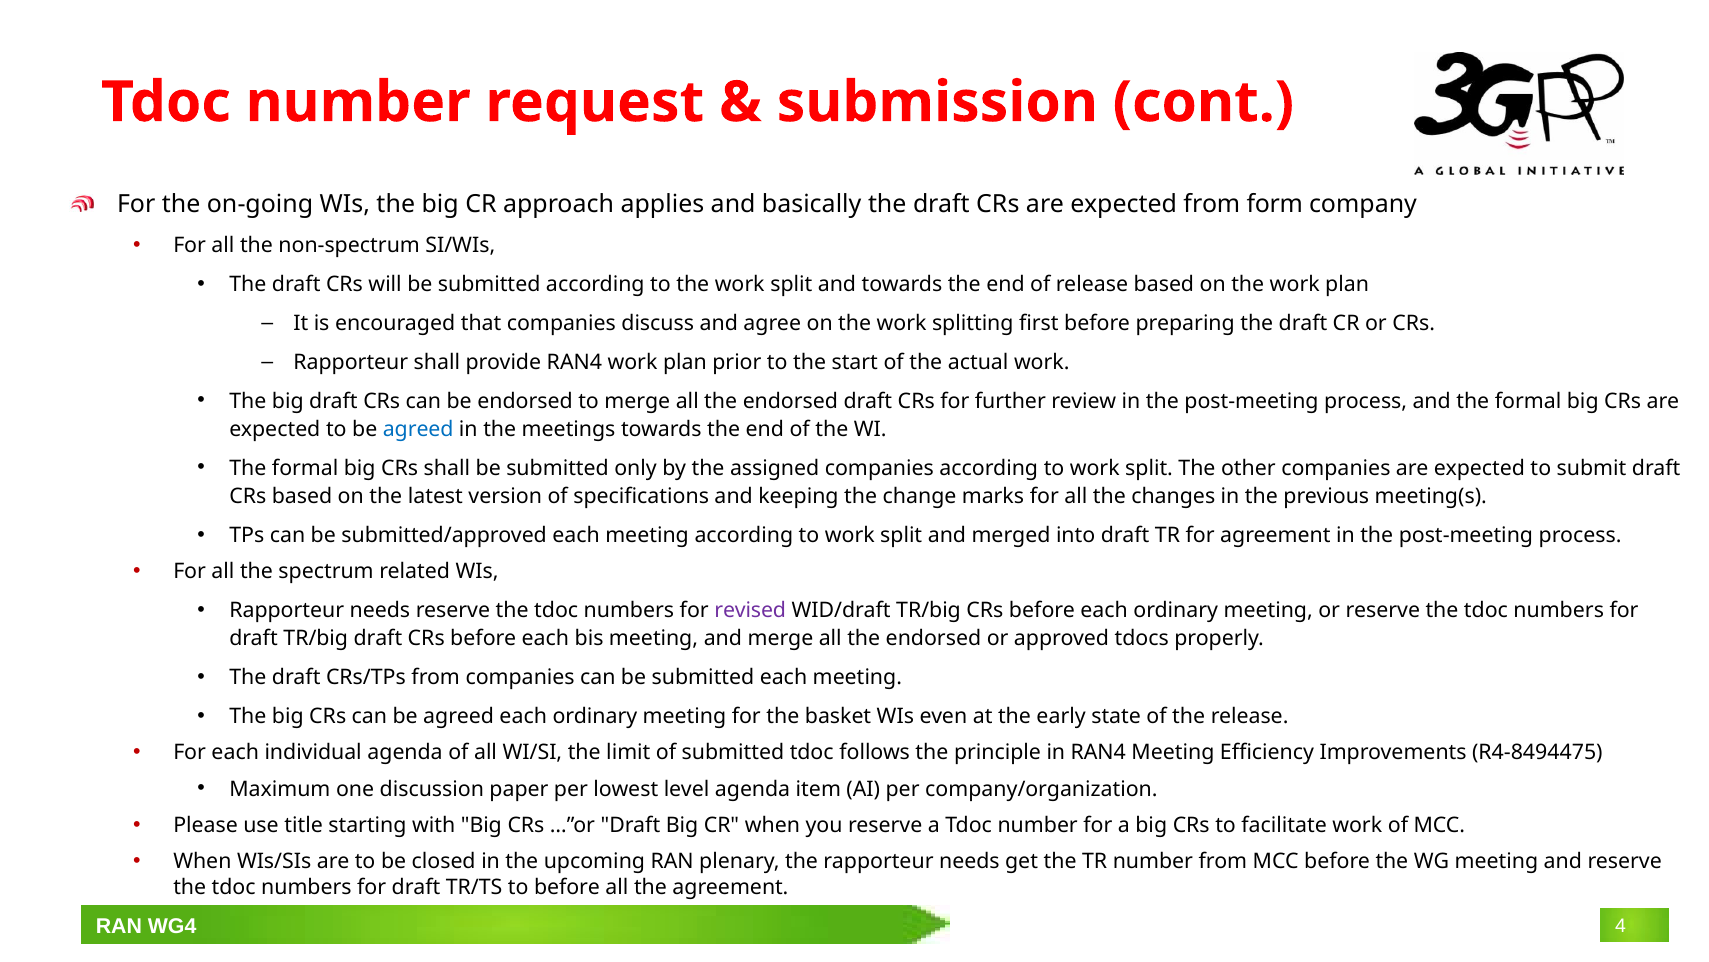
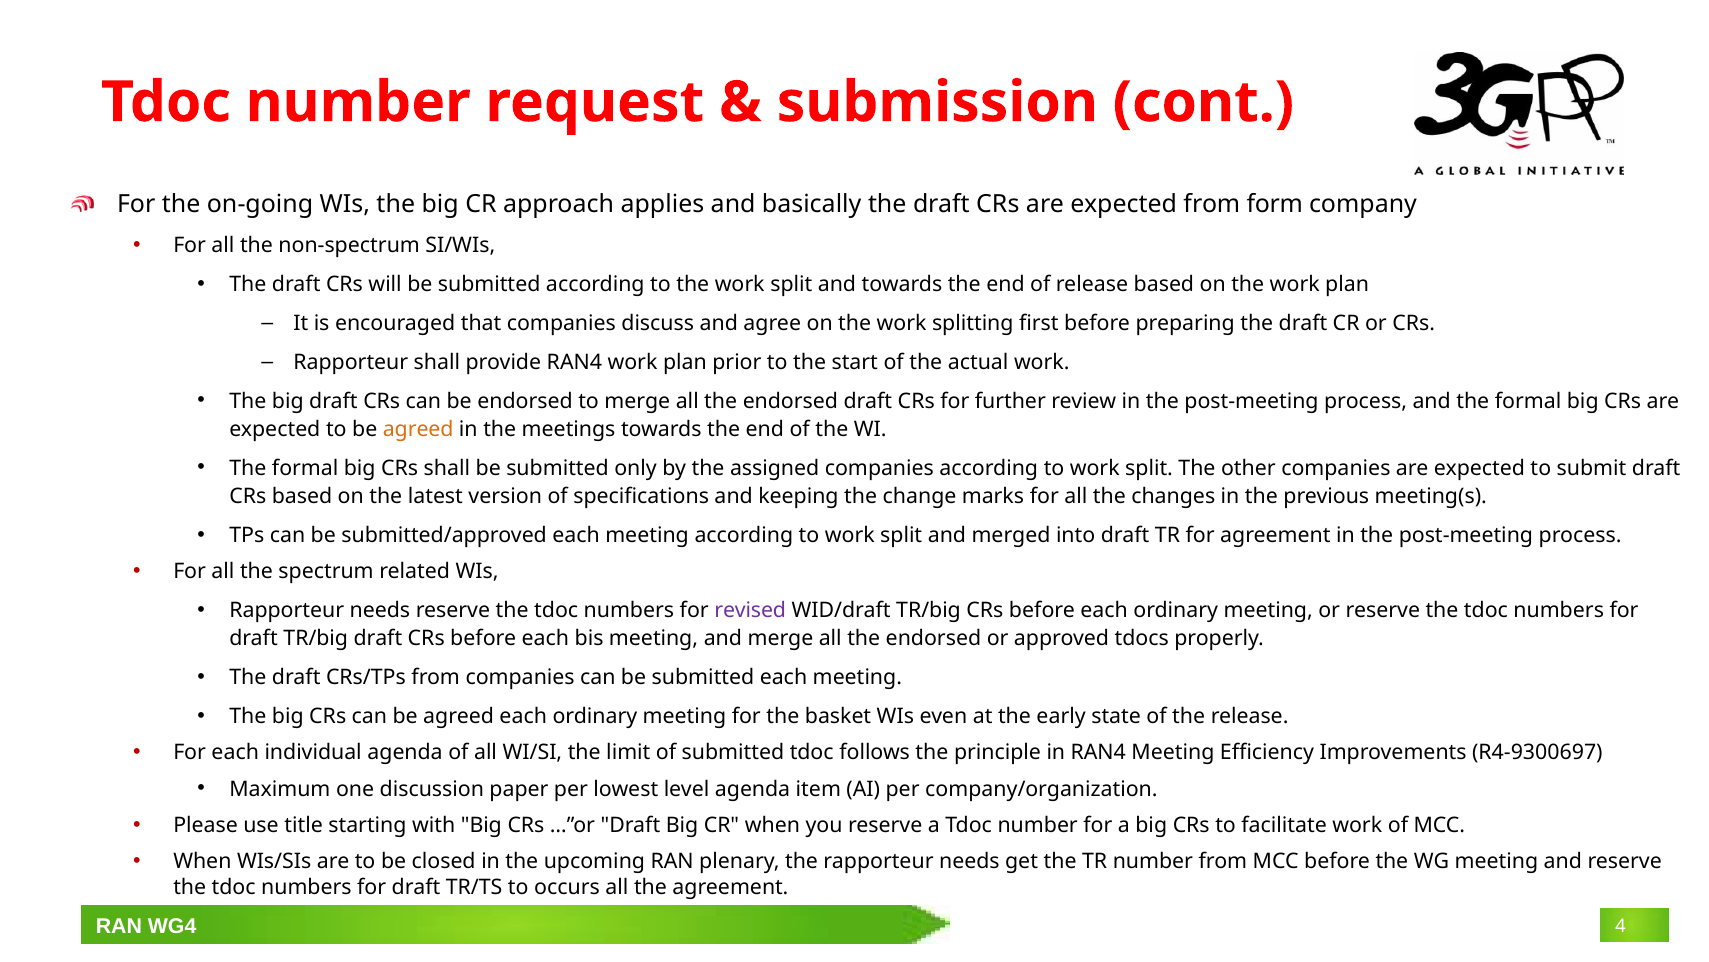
agreed colour: blue -> orange (418, 429)
R4-8494475: R4-8494475 -> R4-9300697 (1537, 752)
to before: before -> occurs (567, 887)
